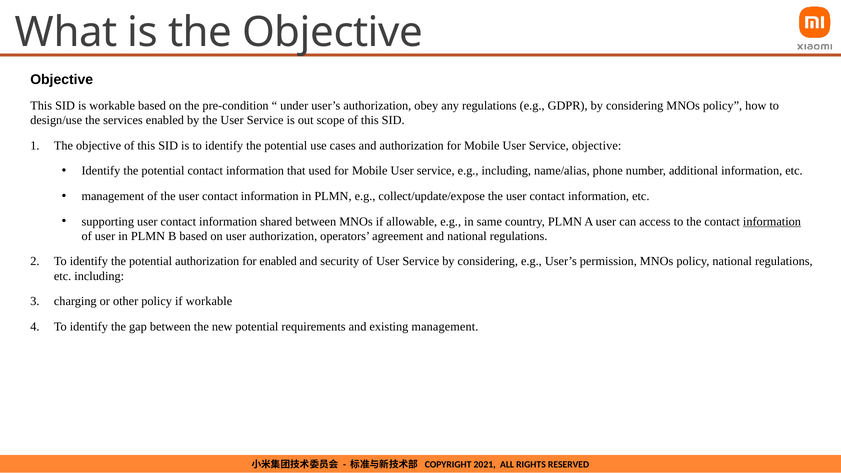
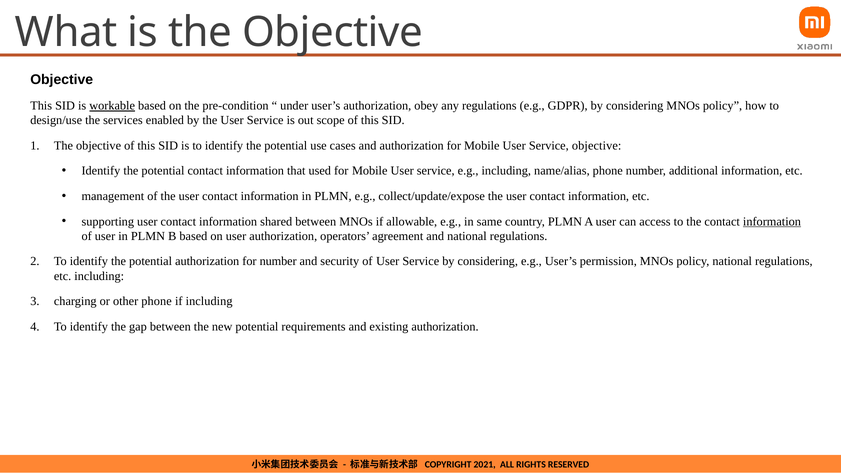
workable underline: none -> present (112, 106)
for enabled: enabled -> number (278, 261)
other policy: policy -> phone (157, 301)
if workable: workable -> including (209, 301)
existing management: management -> authorization (445, 327)
